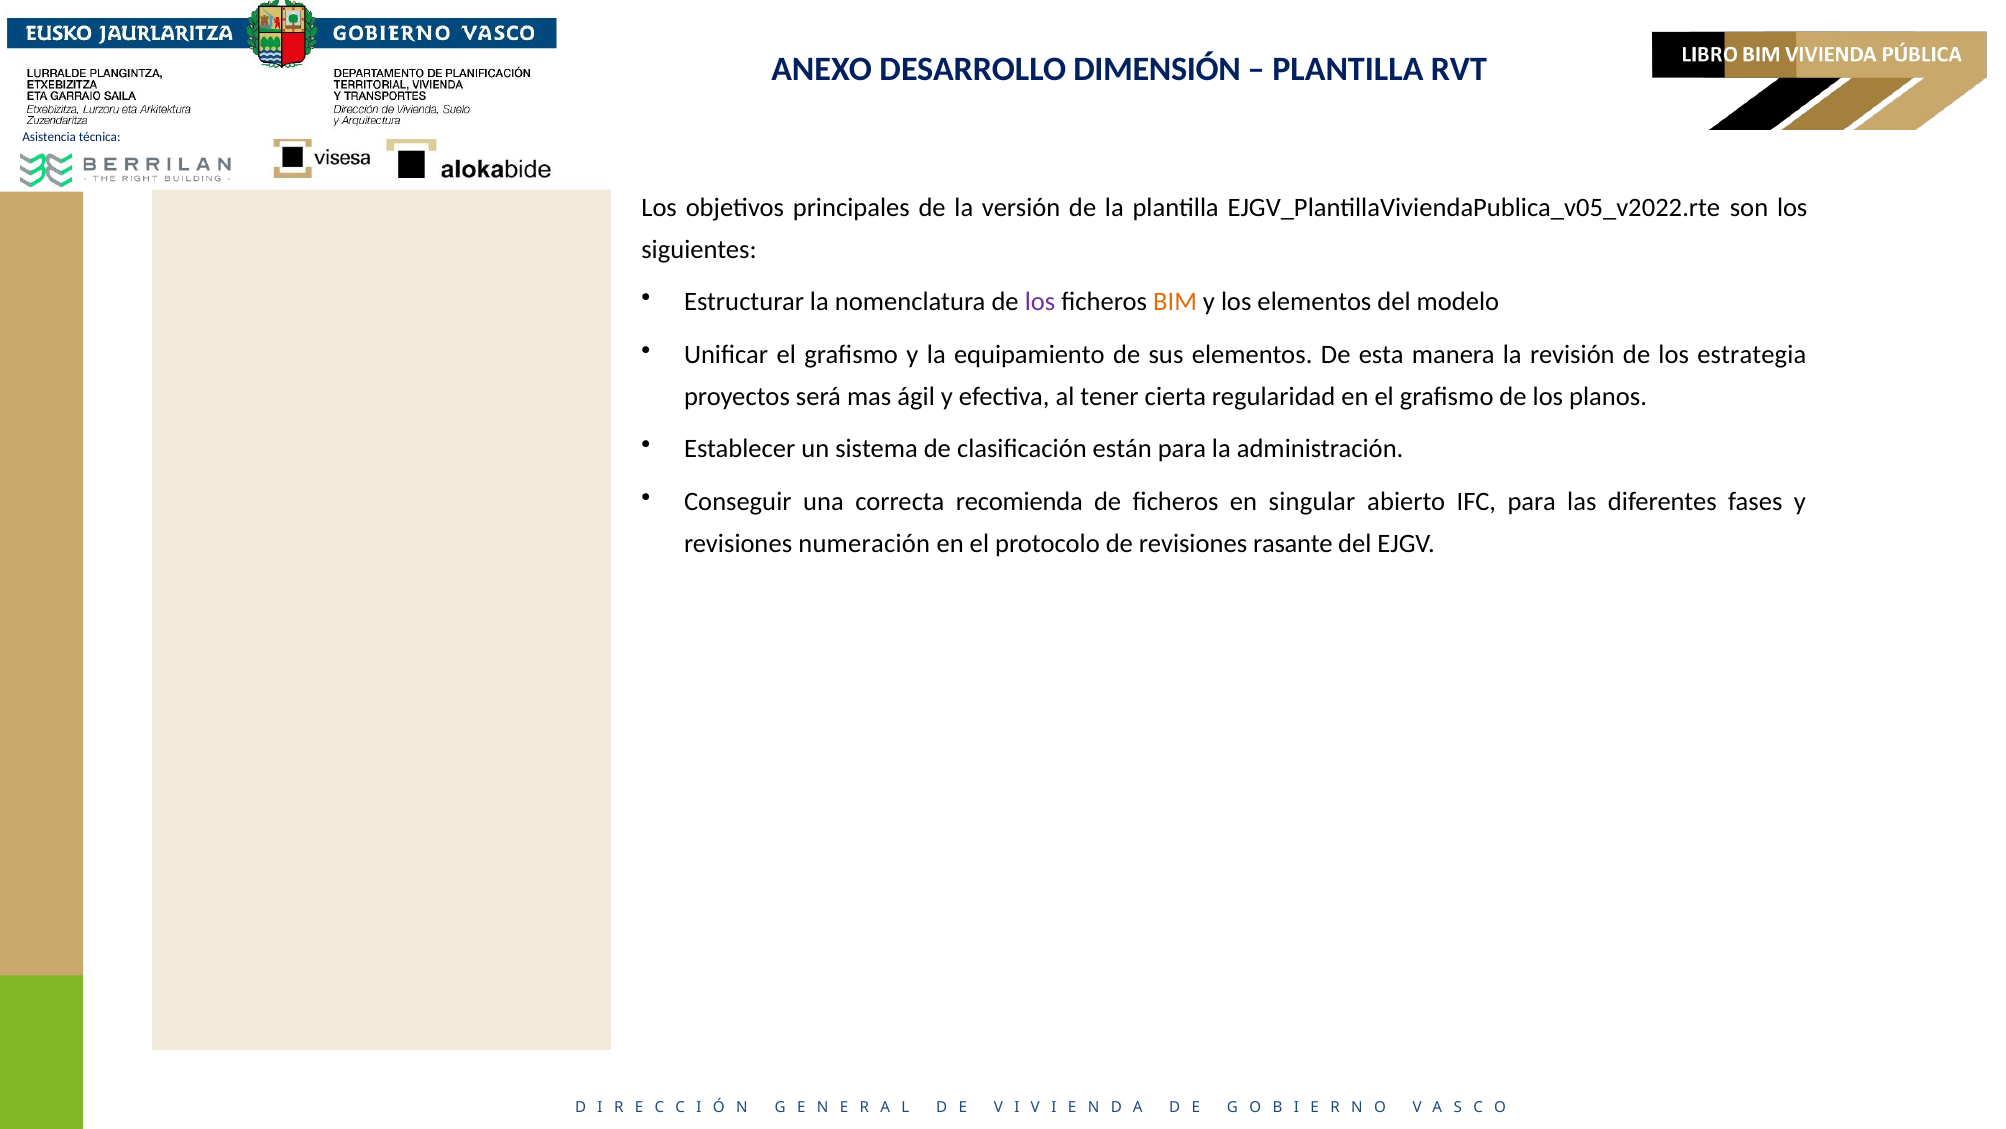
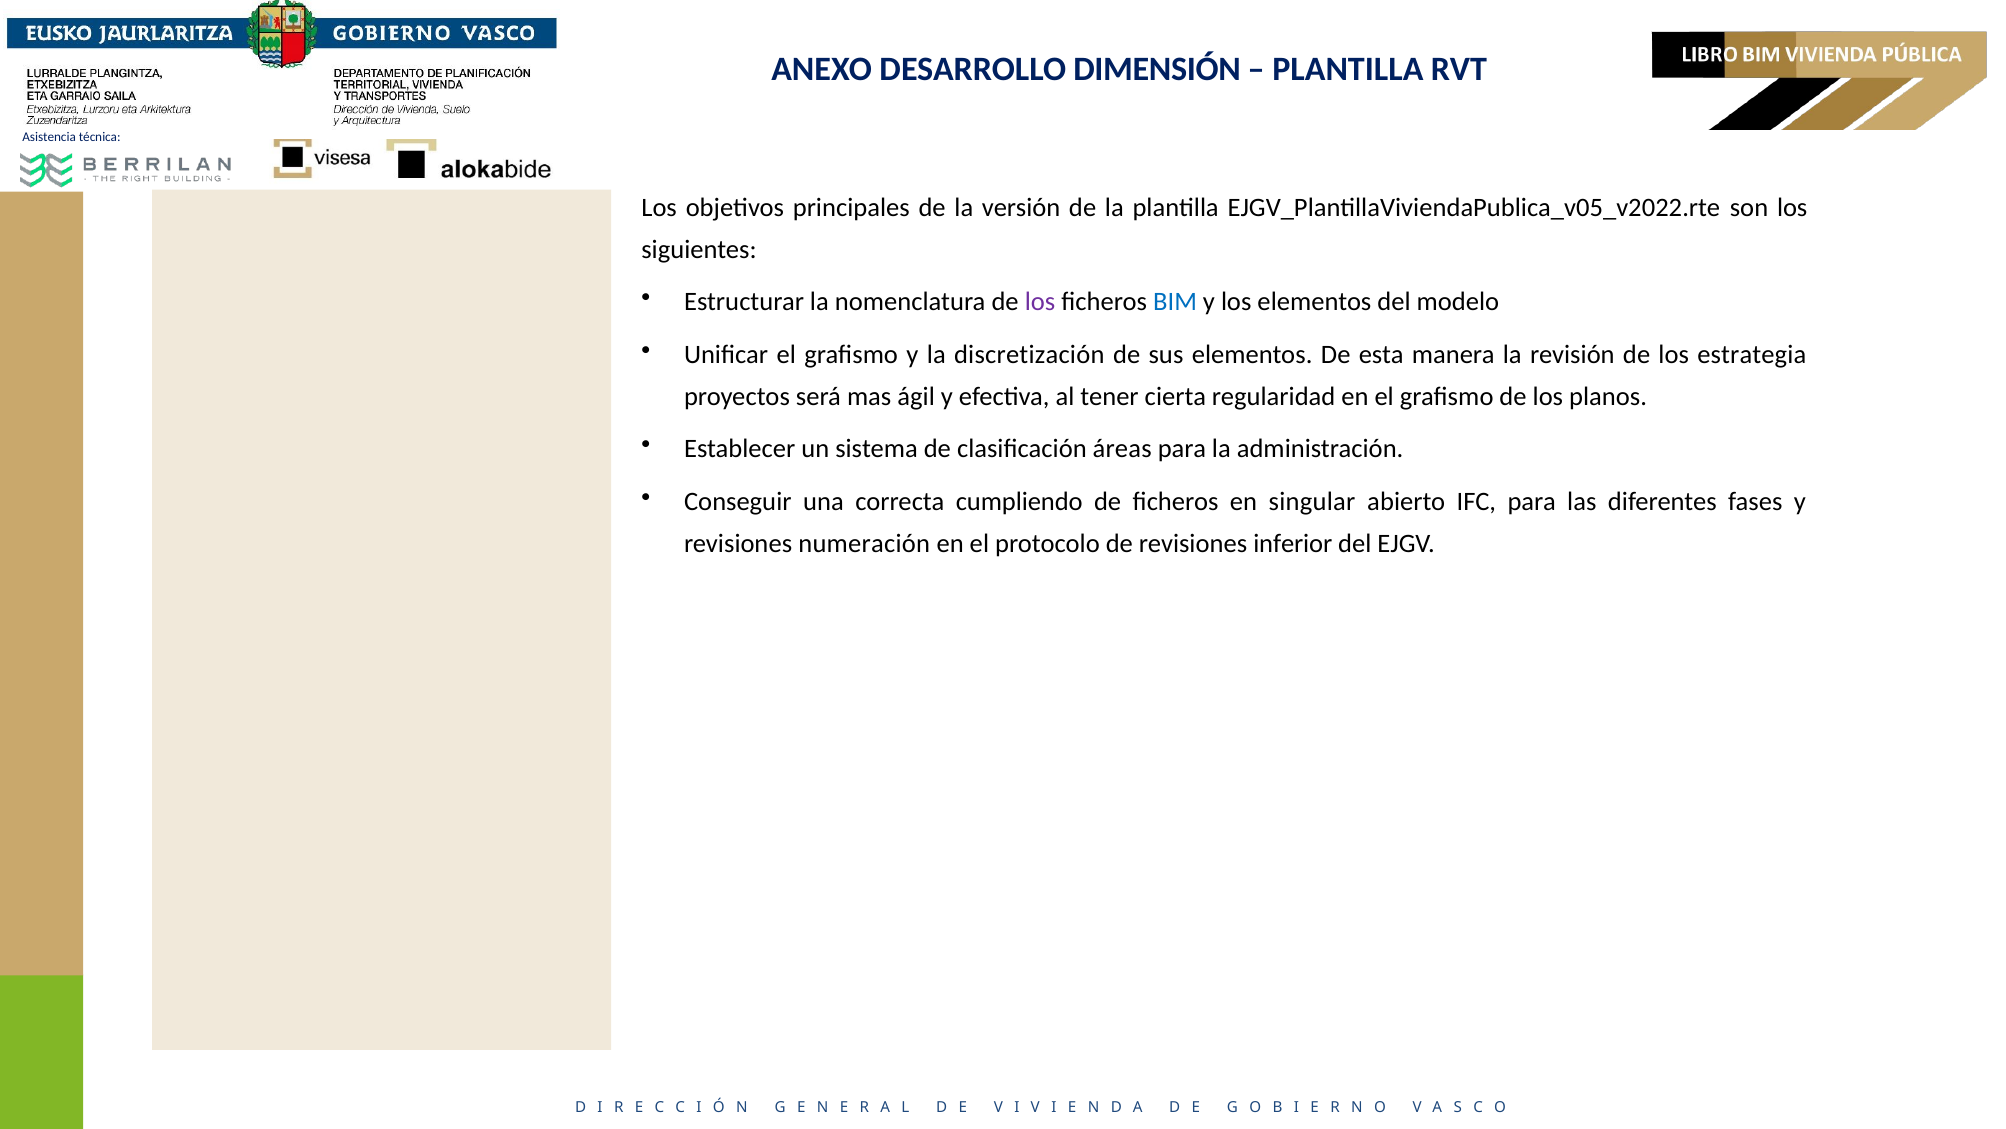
BIM colour: orange -> blue (1175, 302)
equipamiento: equipamiento -> discretización (1029, 355)
están: están -> áreas (1122, 449)
recomienda: recomienda -> cumpliendo (1019, 502)
rasante: rasante -> inferior (1293, 543)
